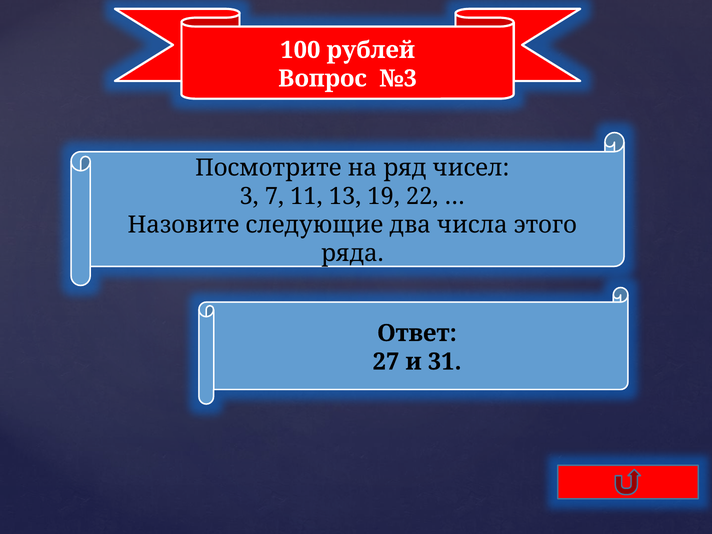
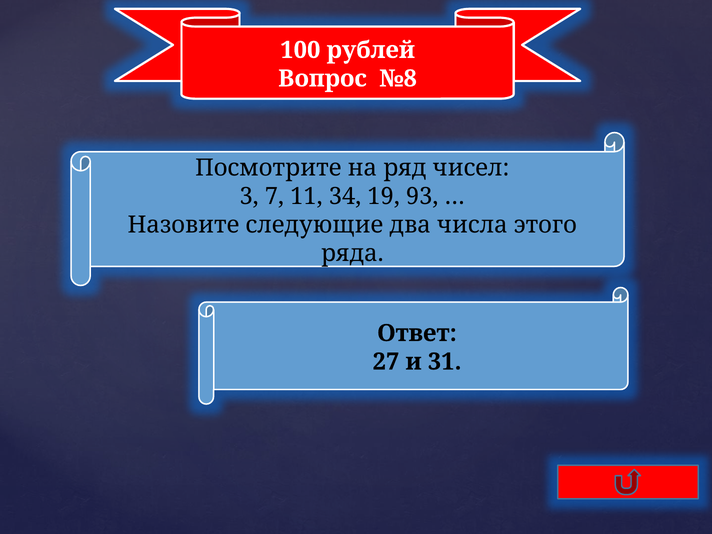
№3: №3 -> №8 (398, 79)
13: 13 -> 34 (345, 196)
22: 22 -> 93 (422, 196)
